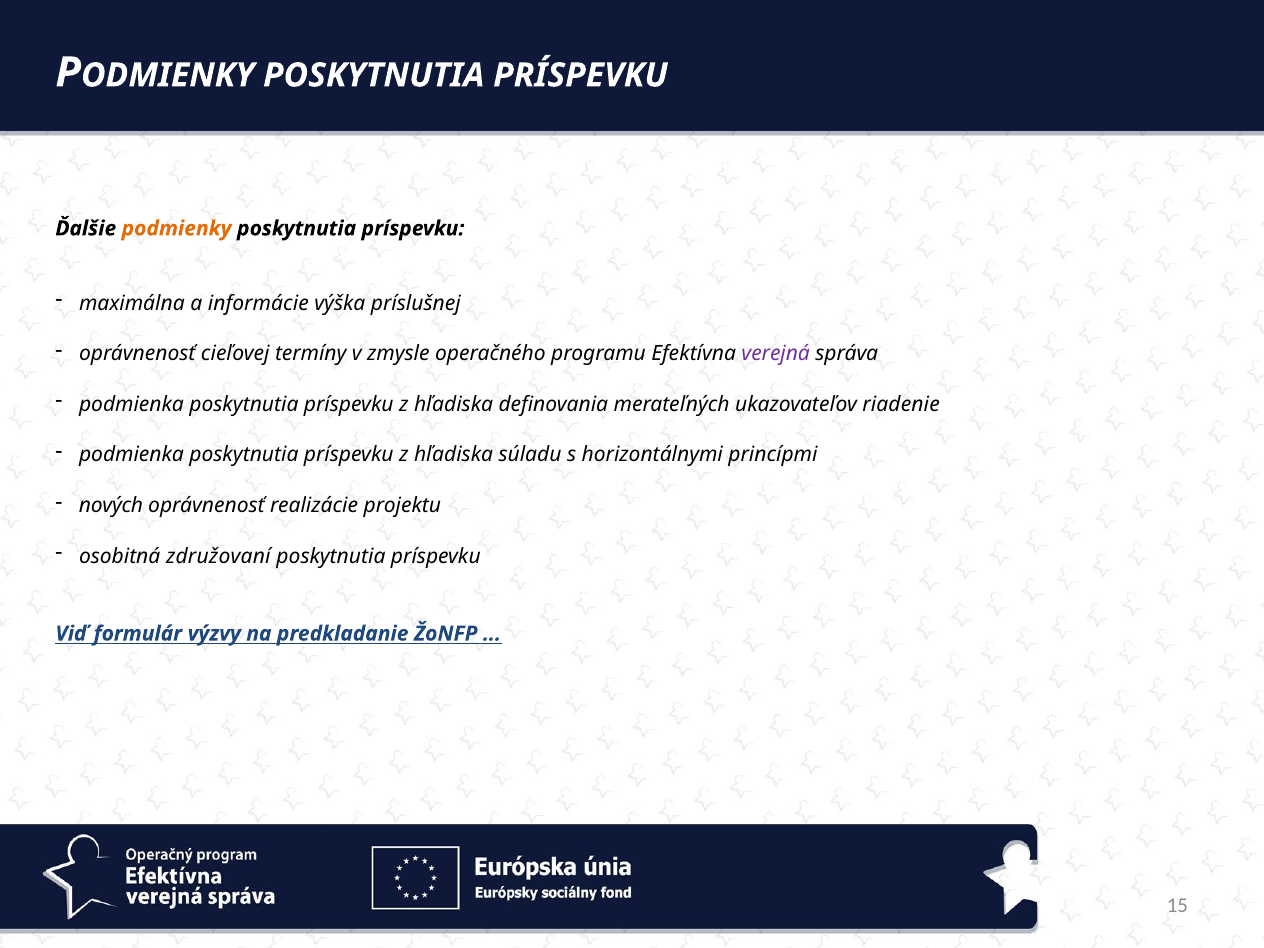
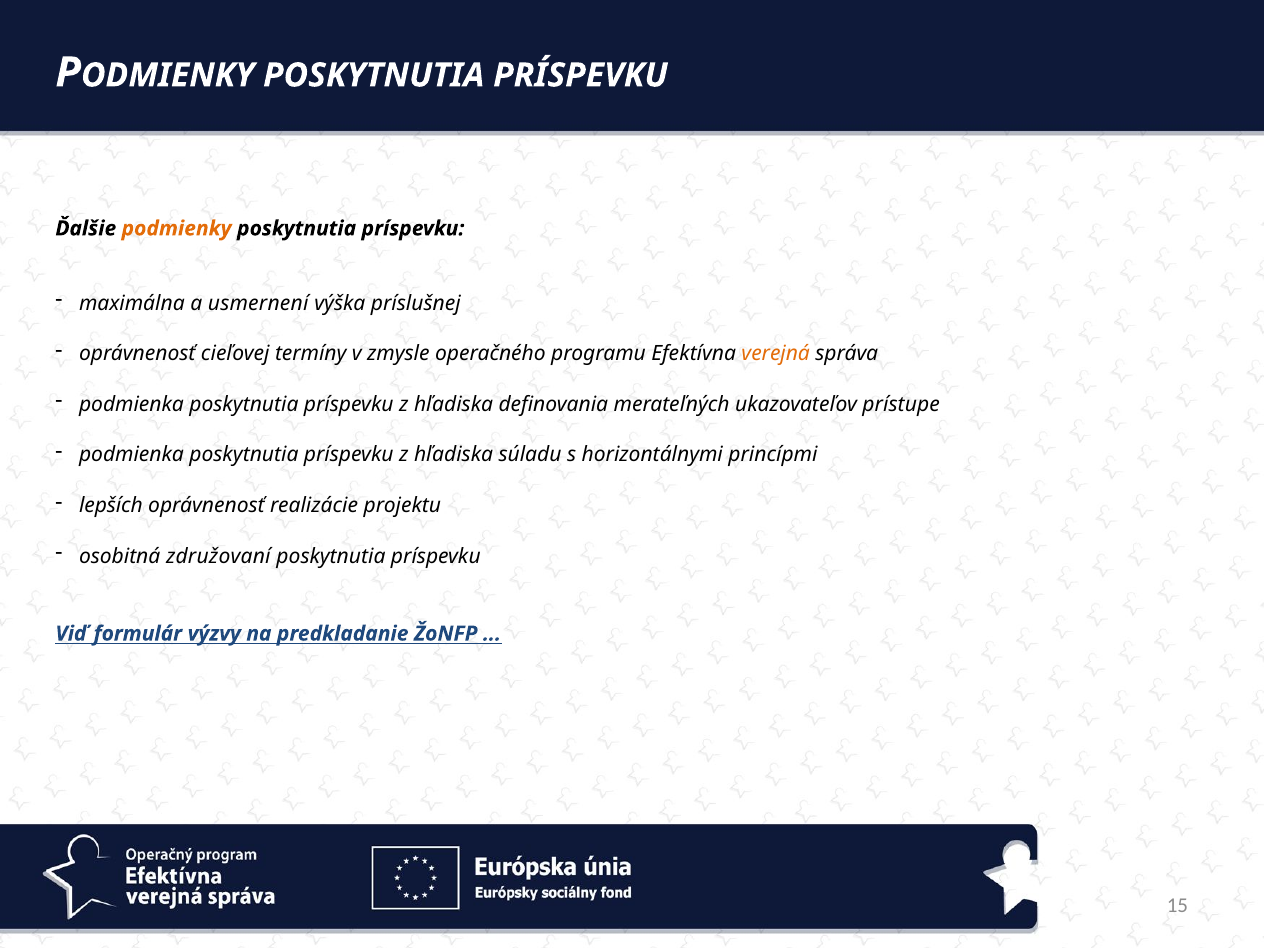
informácie: informácie -> usmernení (258, 303)
verejná colour: purple -> orange (776, 354)
riadenie: riadenie -> prístupe (901, 404)
nových: nových -> lepších (111, 506)
